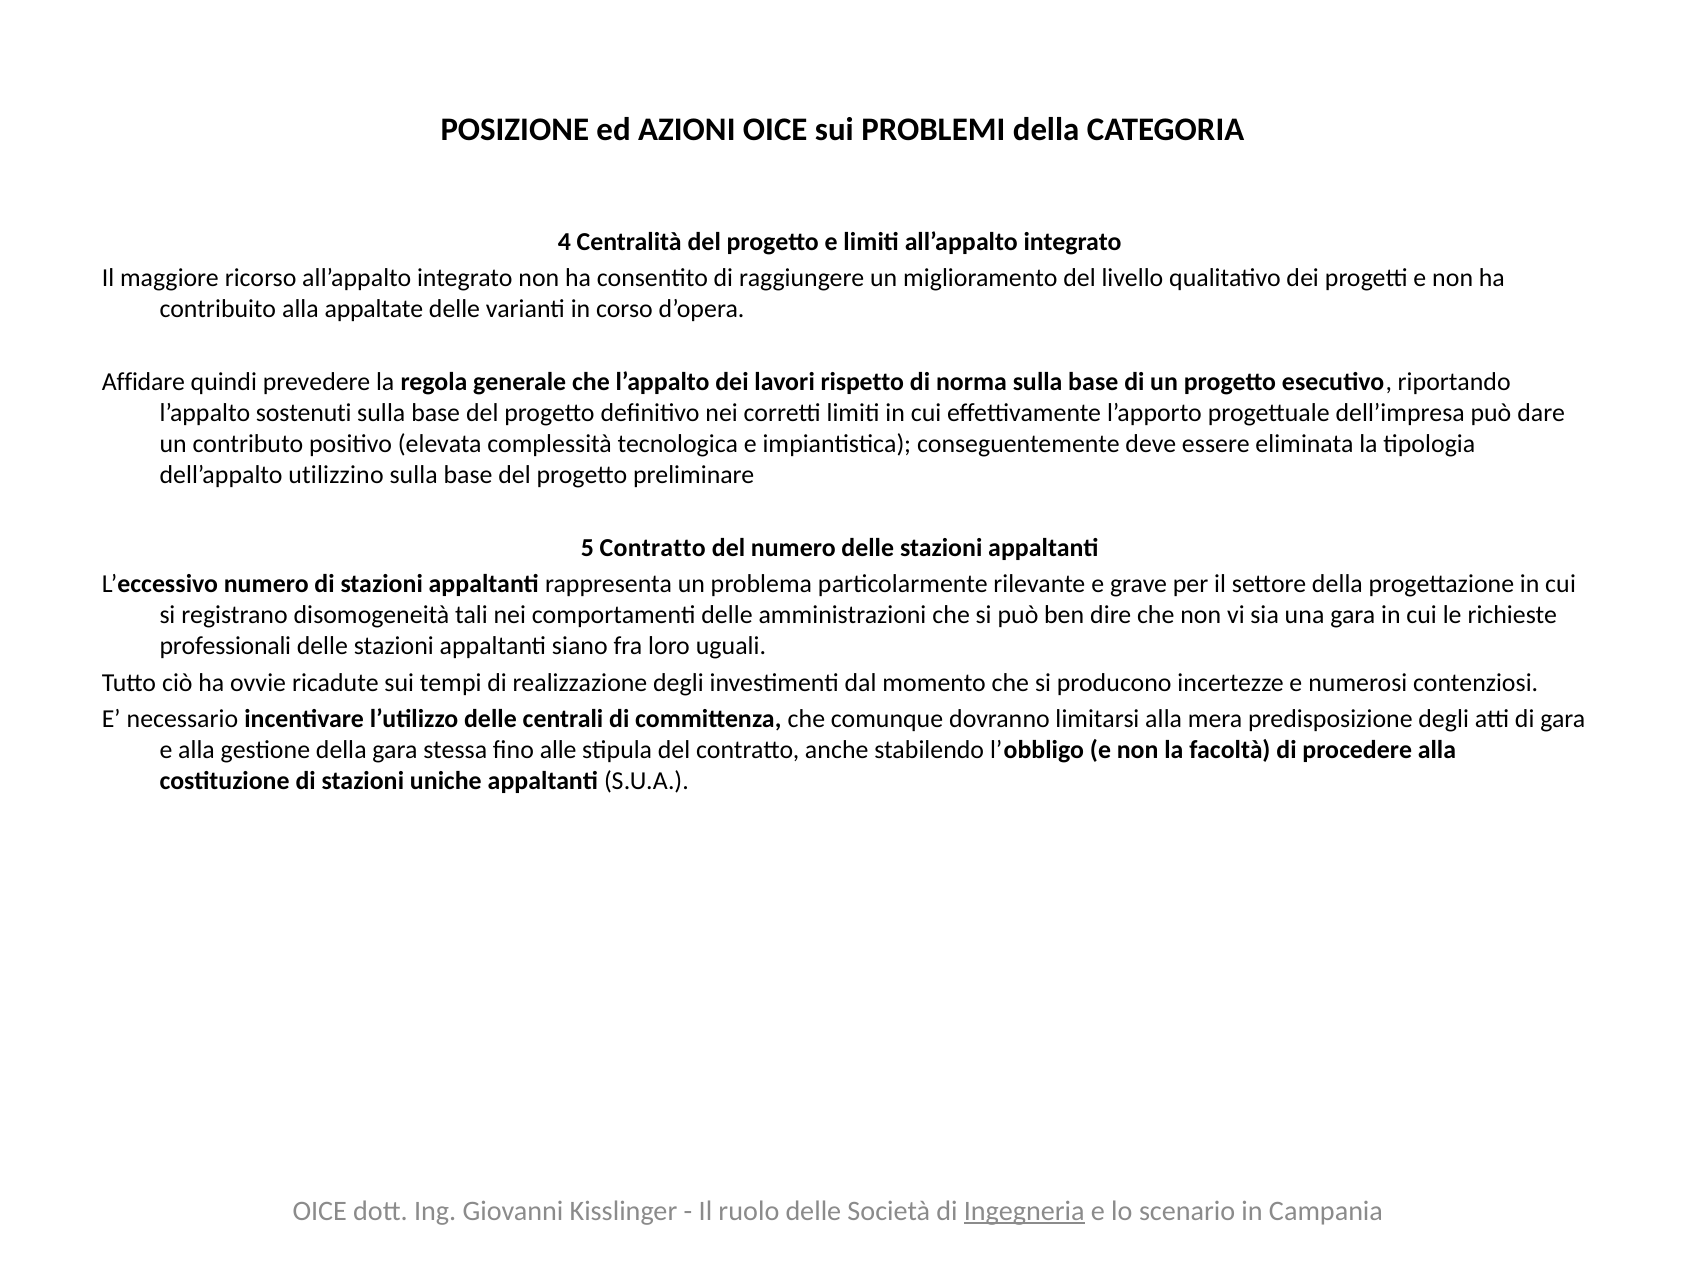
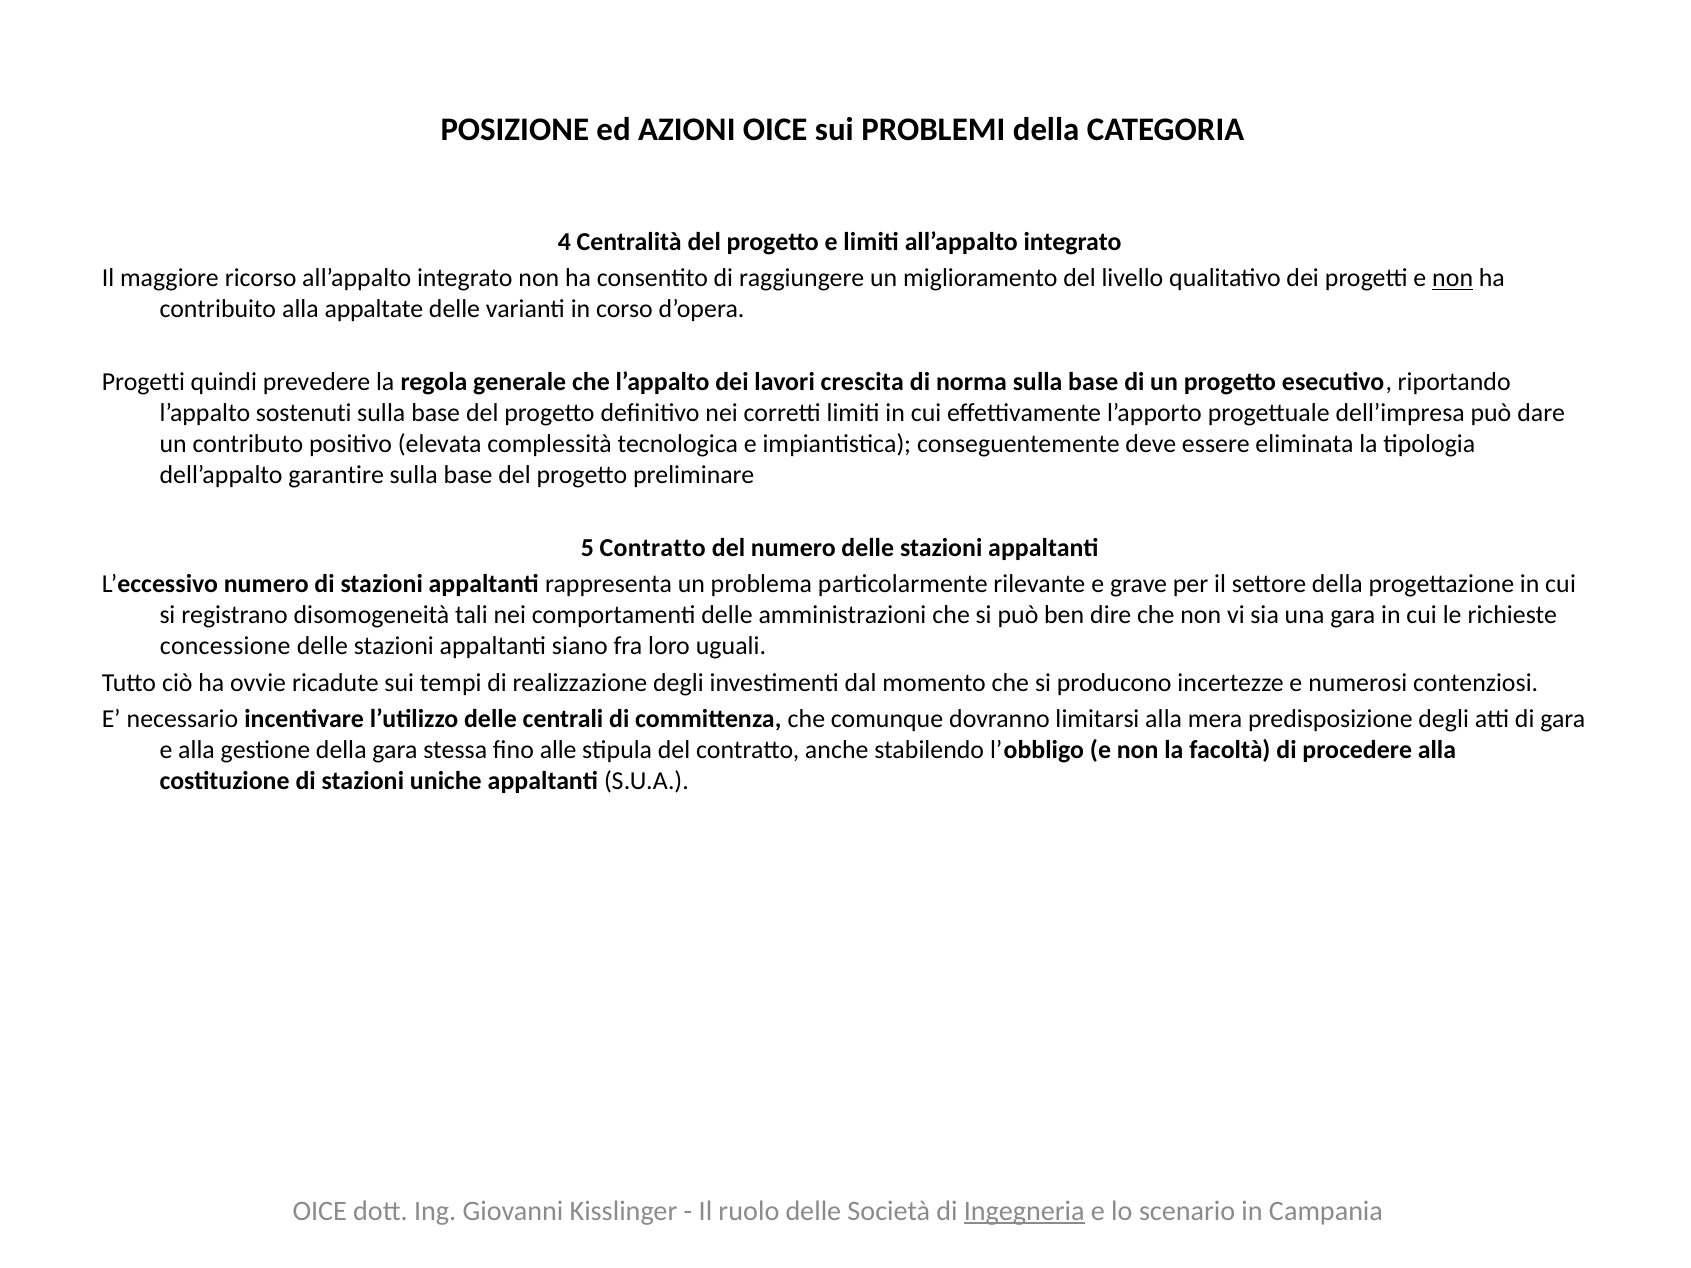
non underline: none -> present (1453, 278)
Affidare: Affidare -> Progetti (143, 382)
rispetto: rispetto -> crescita (862, 382)
utilizzino: utilizzino -> garantire (336, 475)
professionali: professionali -> concessione (225, 646)
